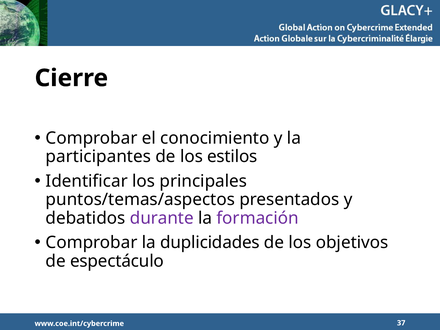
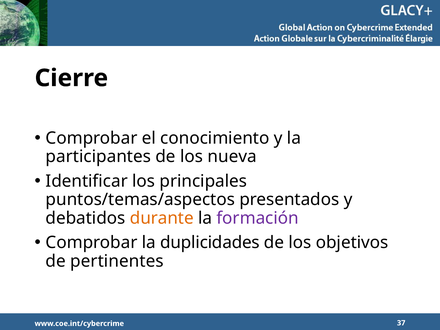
estilos: estilos -> nueva (232, 157)
durante colour: purple -> orange (162, 218)
espectáculo: espectáculo -> pertinentes (117, 261)
